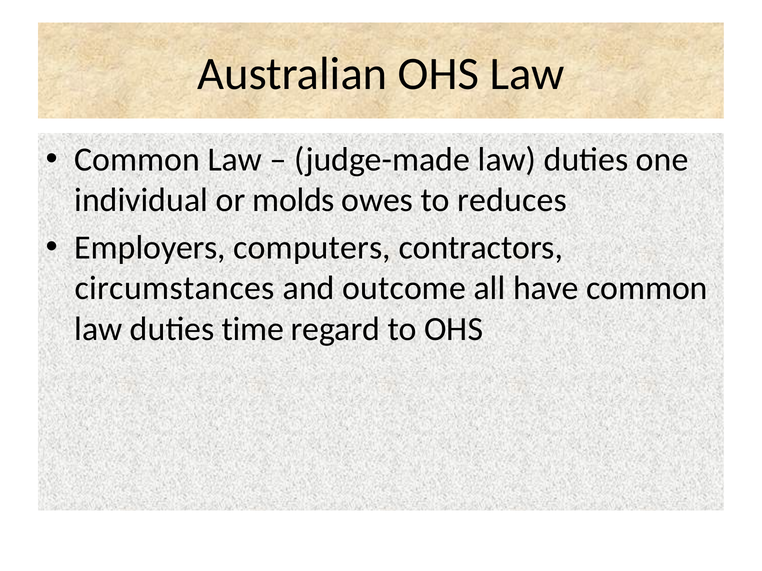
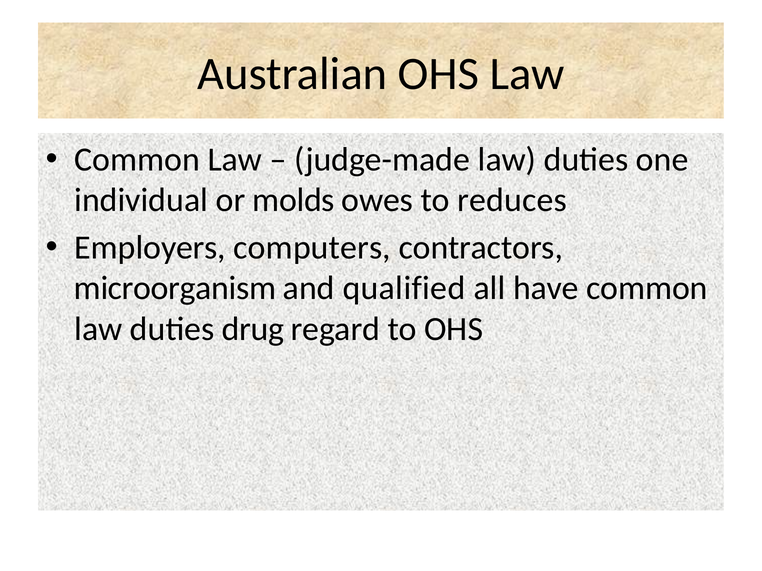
circumstances: circumstances -> microorganism (175, 289)
outcome: outcome -> qualified (404, 289)
time: time -> drug (253, 329)
